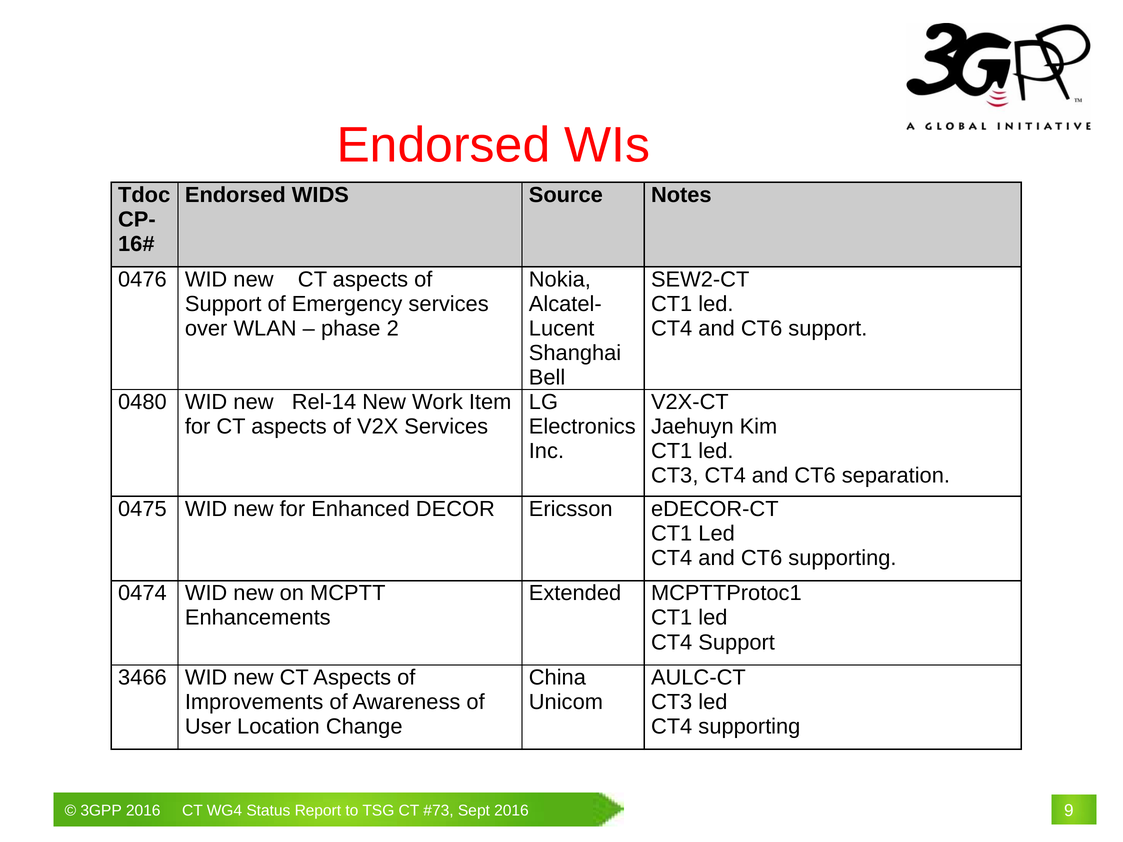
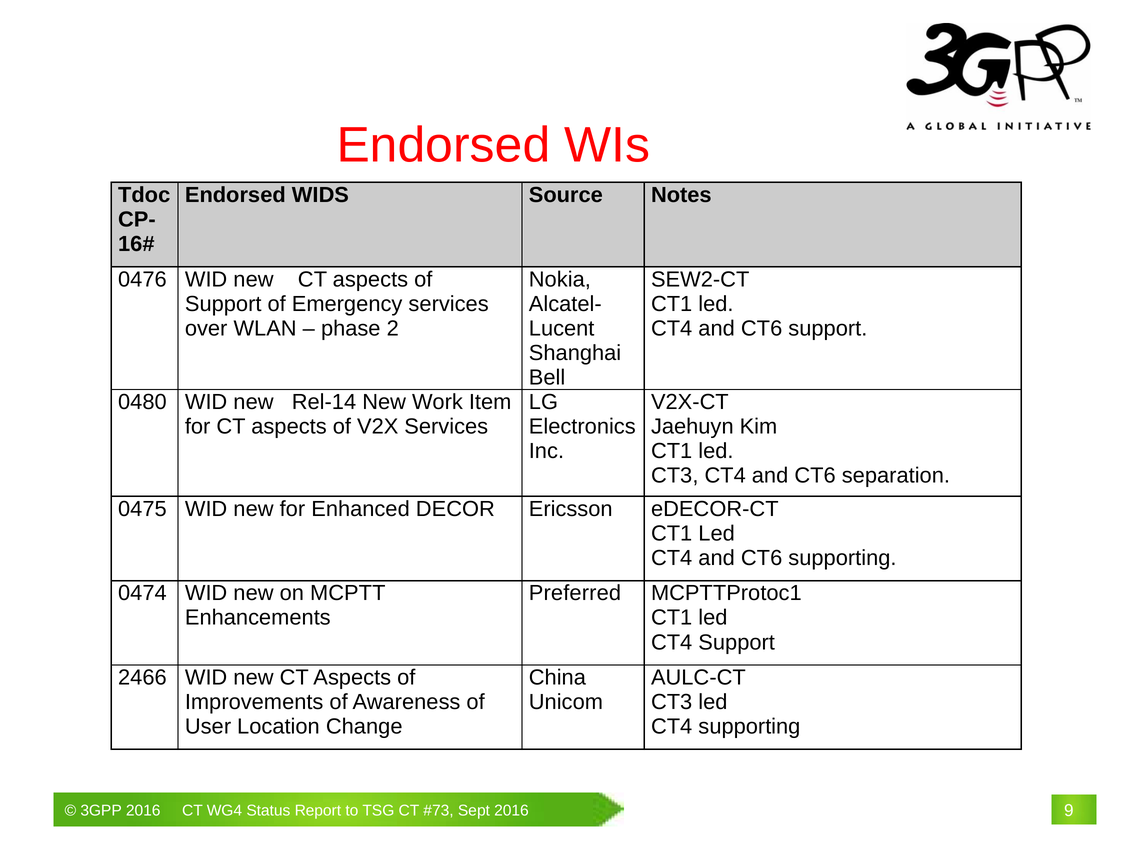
Extended: Extended -> Preferred (575, 593)
3466: 3466 -> 2466 (142, 678)
